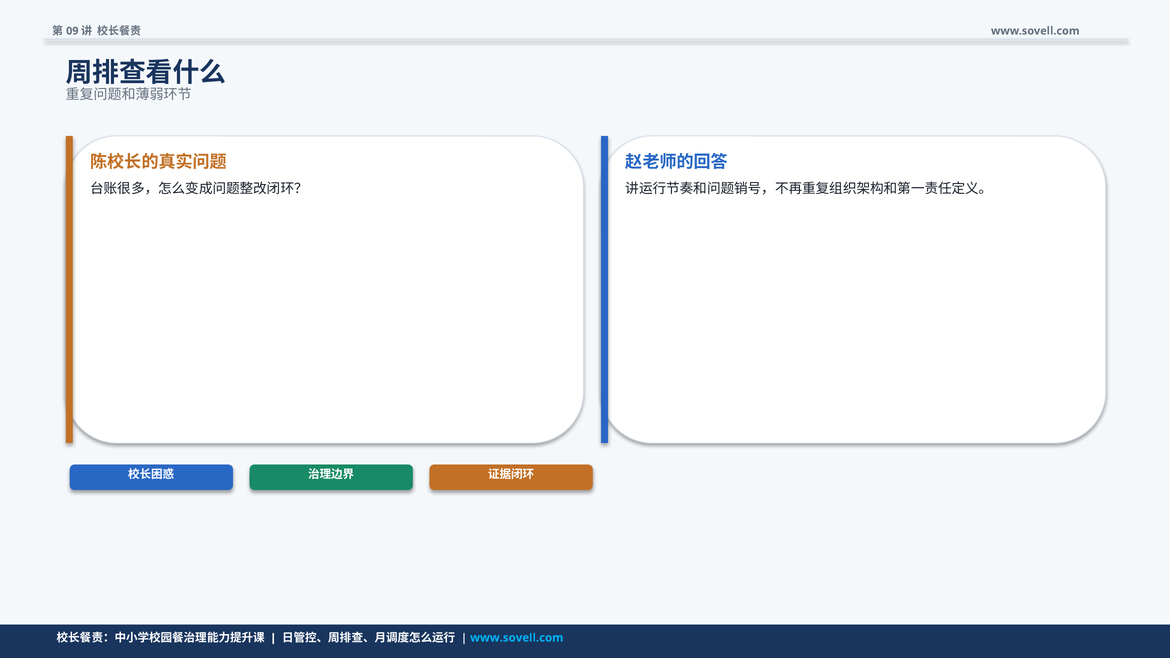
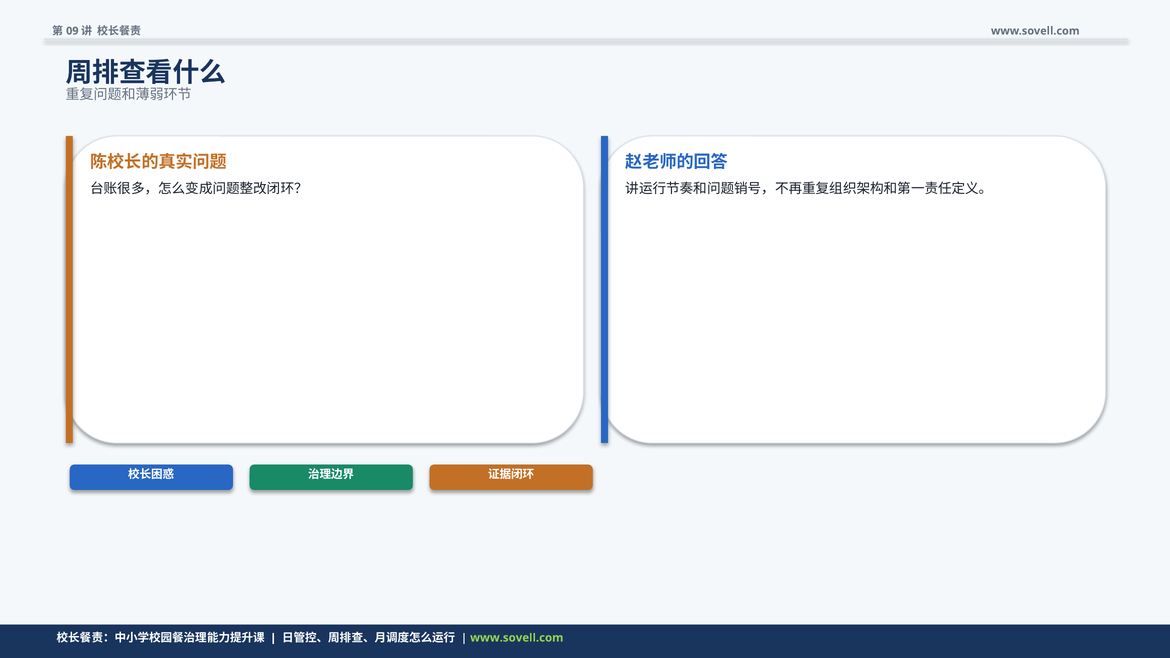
www.sovell.com colour: light blue -> light green (517, 638)
